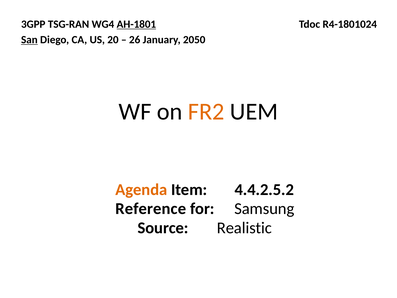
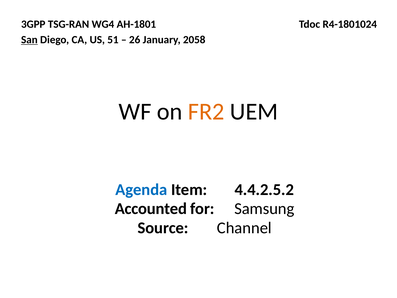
AH-1801 underline: present -> none (136, 24)
20: 20 -> 51 (113, 40)
2050: 2050 -> 2058 (194, 40)
Agenda colour: orange -> blue (141, 189)
Reference: Reference -> Accounted (151, 209)
Realistic: Realistic -> Channel (244, 228)
